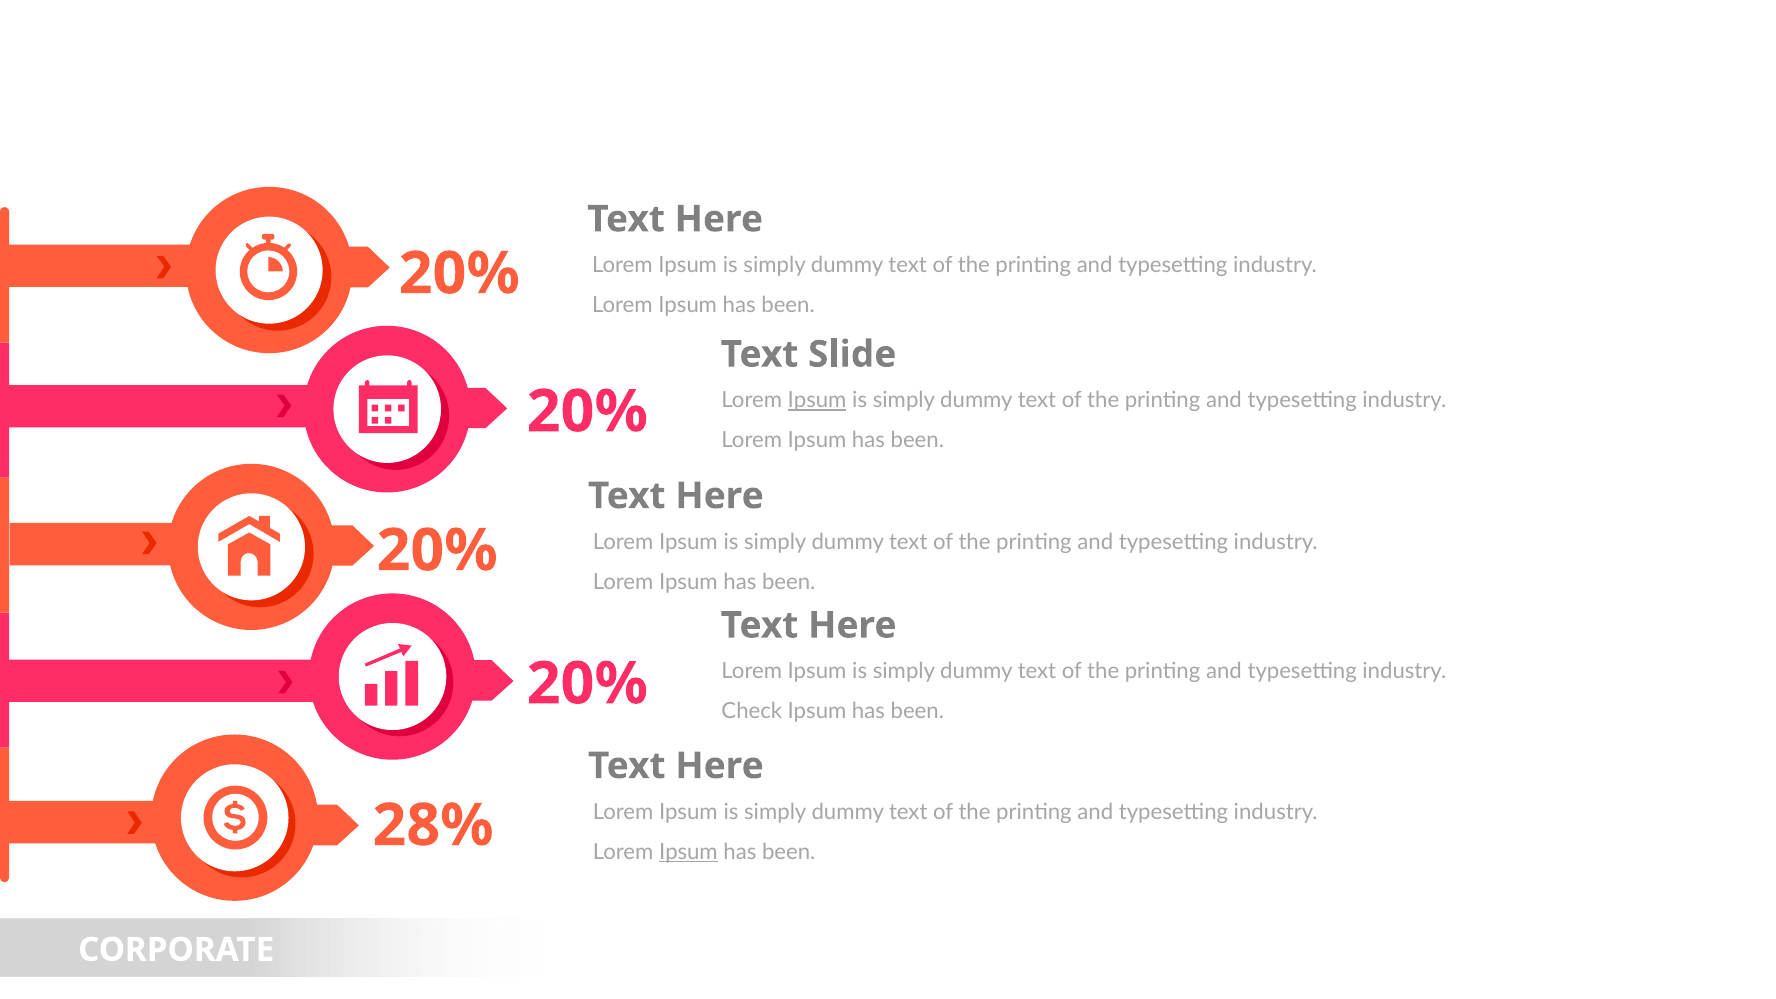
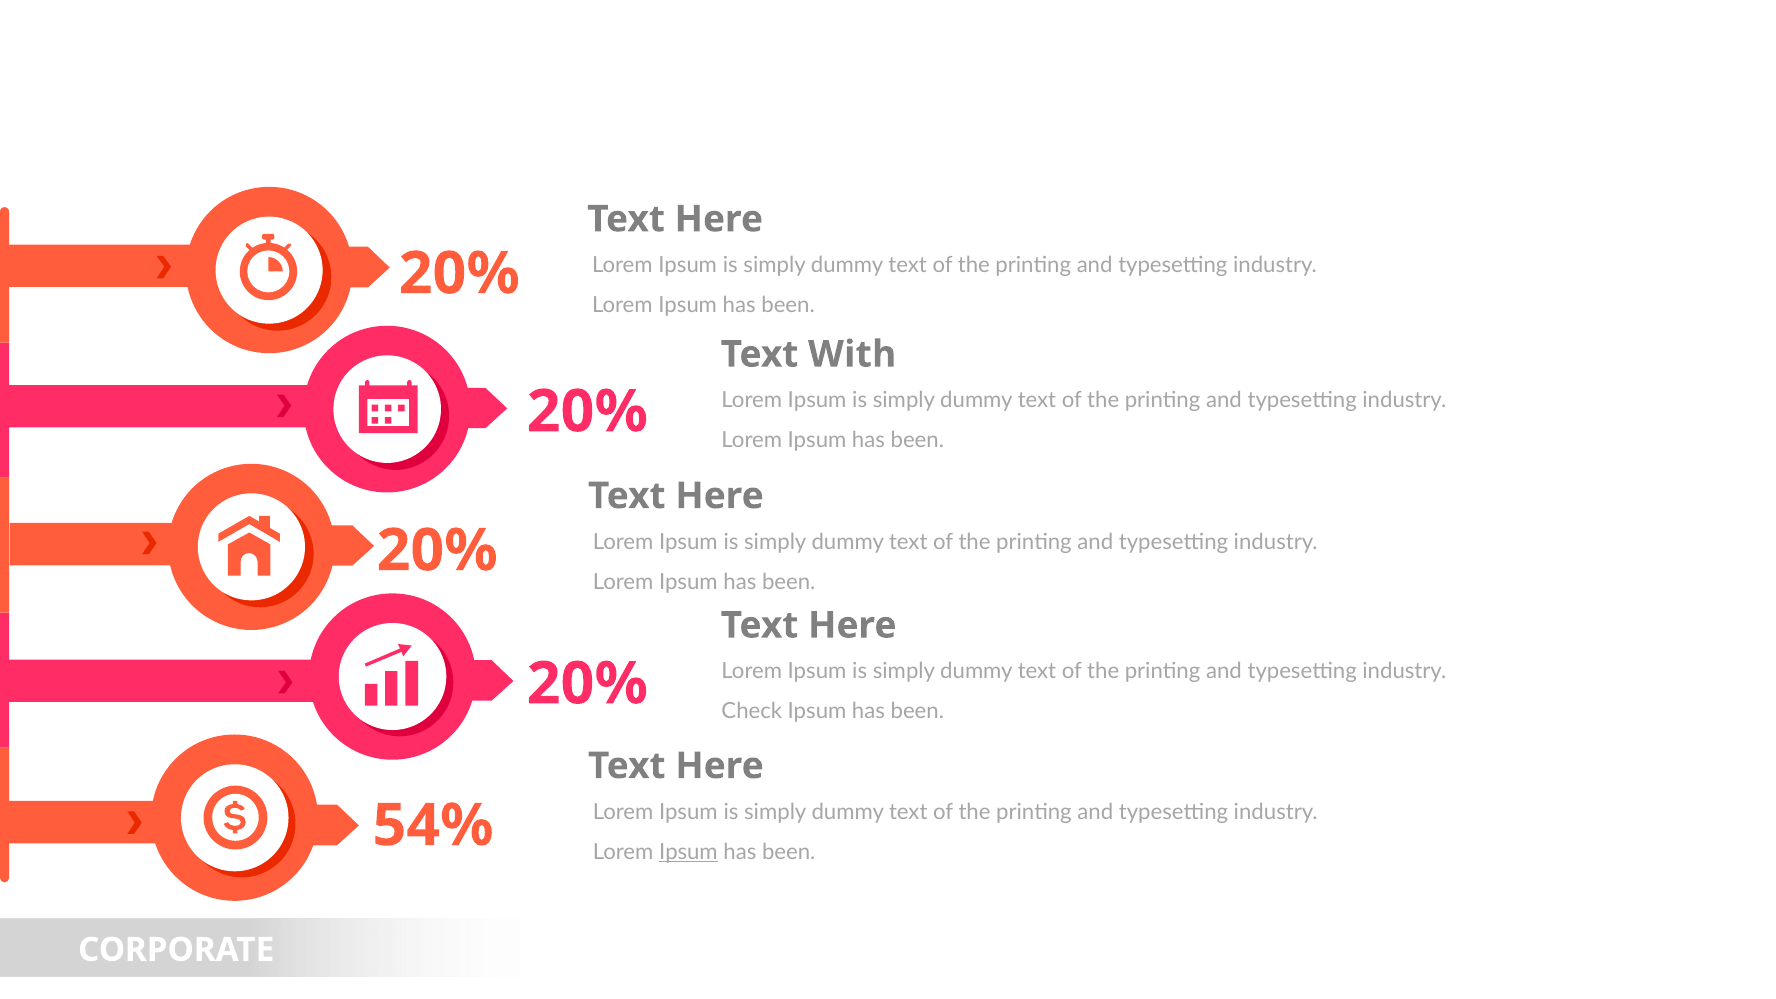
Slide: Slide -> With (852, 354)
Ipsum underline: present -> none (817, 400)
28%: 28% -> 54% (433, 826)
